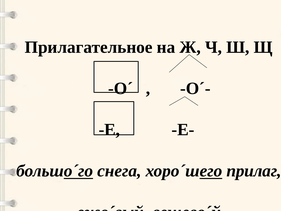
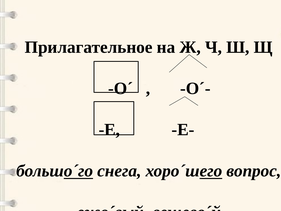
прилаг: прилаг -> вопрос (254, 171)
